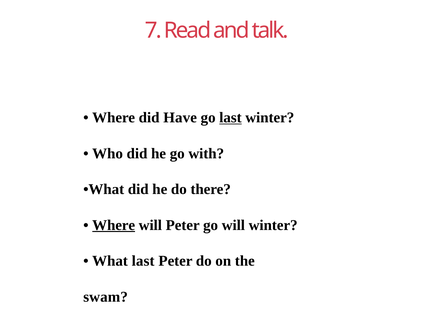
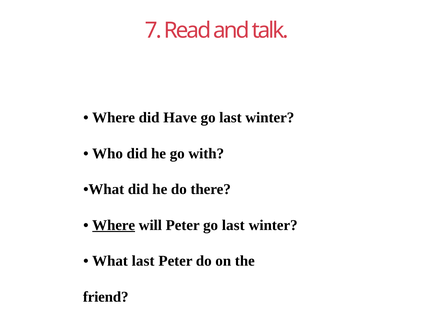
last underline: present -> none (230, 118)
Peter go will: will -> last (233, 225)
swam: swam -> friend (106, 297)
